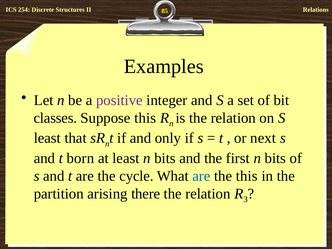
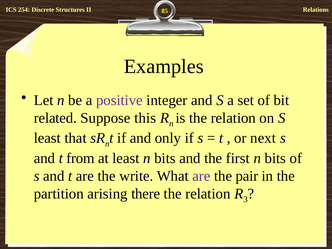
classes: classes -> related (55, 118)
born: born -> from (81, 158)
cycle: cycle -> write (136, 176)
are colour: blue -> purple (201, 176)
the this: this -> pair (247, 176)
